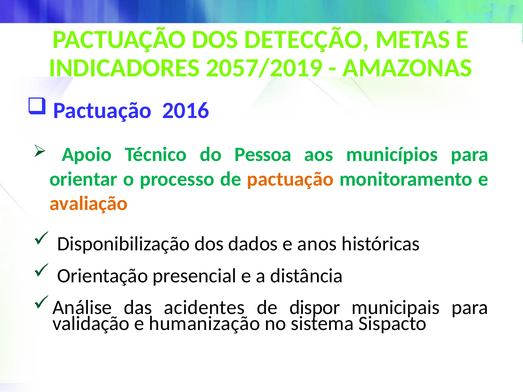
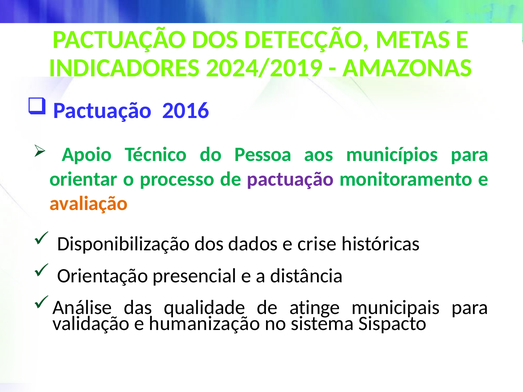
2057/2019: 2057/2019 -> 2024/2019 (264, 68)
pactuação colour: orange -> purple (290, 179)
anos: anos -> crise (317, 244)
acidentes: acidentes -> qualidade (205, 308)
dispor: dispor -> atinge (315, 308)
